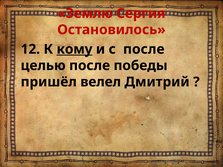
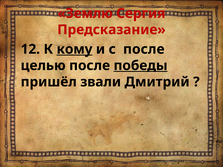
Остановилось: Остановилось -> Предсказание (111, 30)
победы underline: none -> present (141, 66)
велел: велел -> звали (101, 82)
